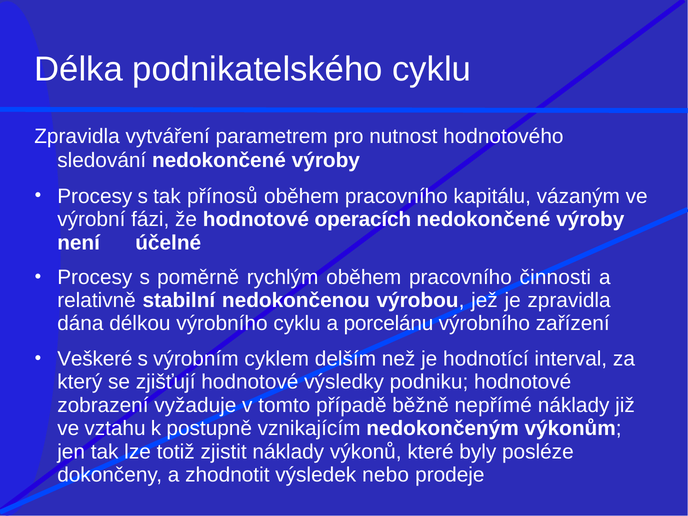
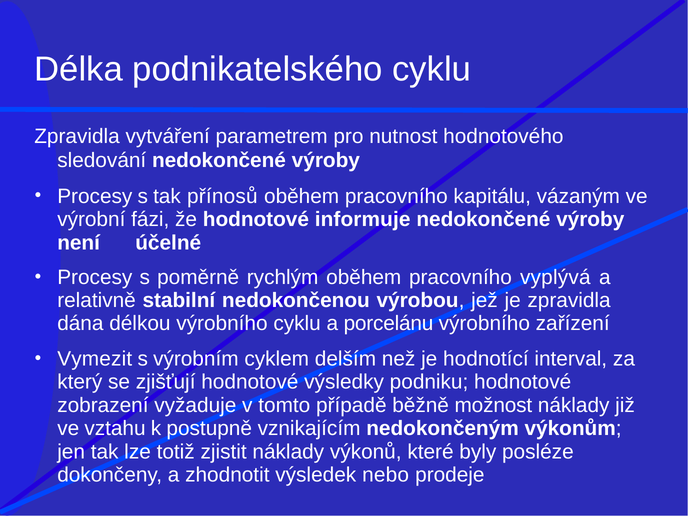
operacích: operacích -> informuje (363, 220)
činnosti: činnosti -> vyplývá (555, 277)
Veškeré: Veškeré -> Vymezit (95, 359)
nepřímé: nepřímé -> možnost (493, 405)
